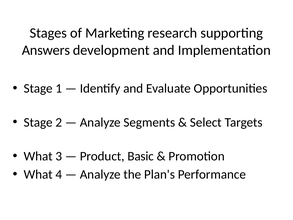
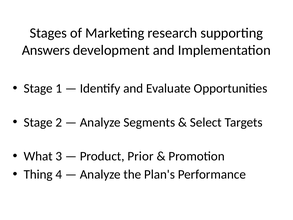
Basic: Basic -> Prior (141, 156)
What: What -> Thing (38, 174)
